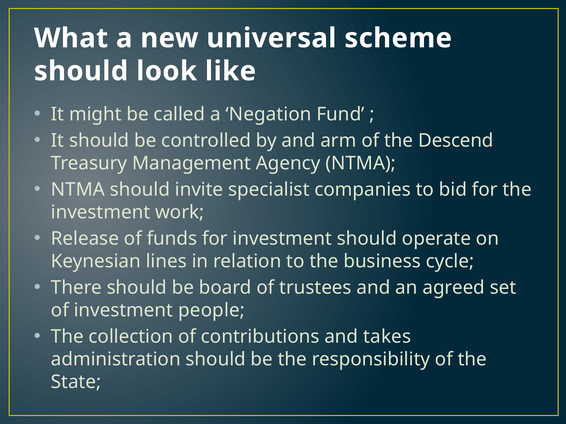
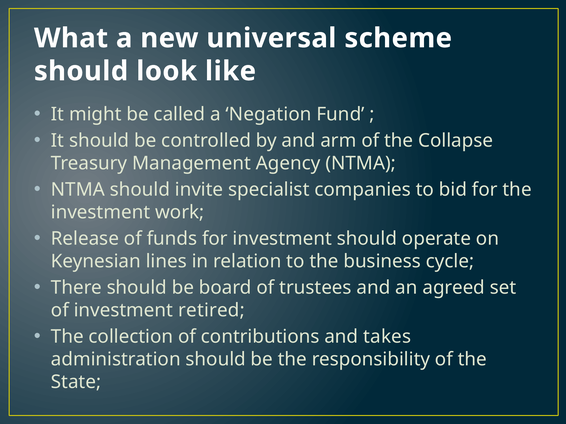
Descend: Descend -> Collapse (456, 141)
people: people -> retired (212, 311)
